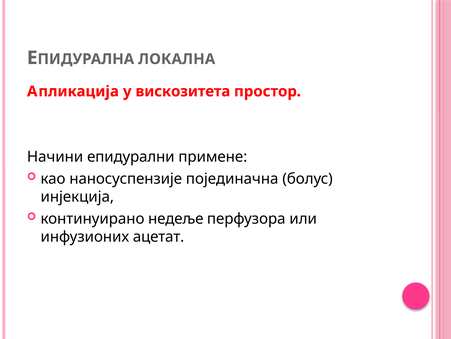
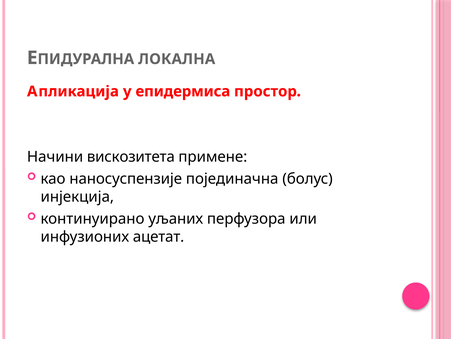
вискозитета: вискозитета -> епидермиса (183, 91)
епидурални: епидурални -> вискозитета (131, 157)
недеље: недеље -> уљаних (176, 218)
